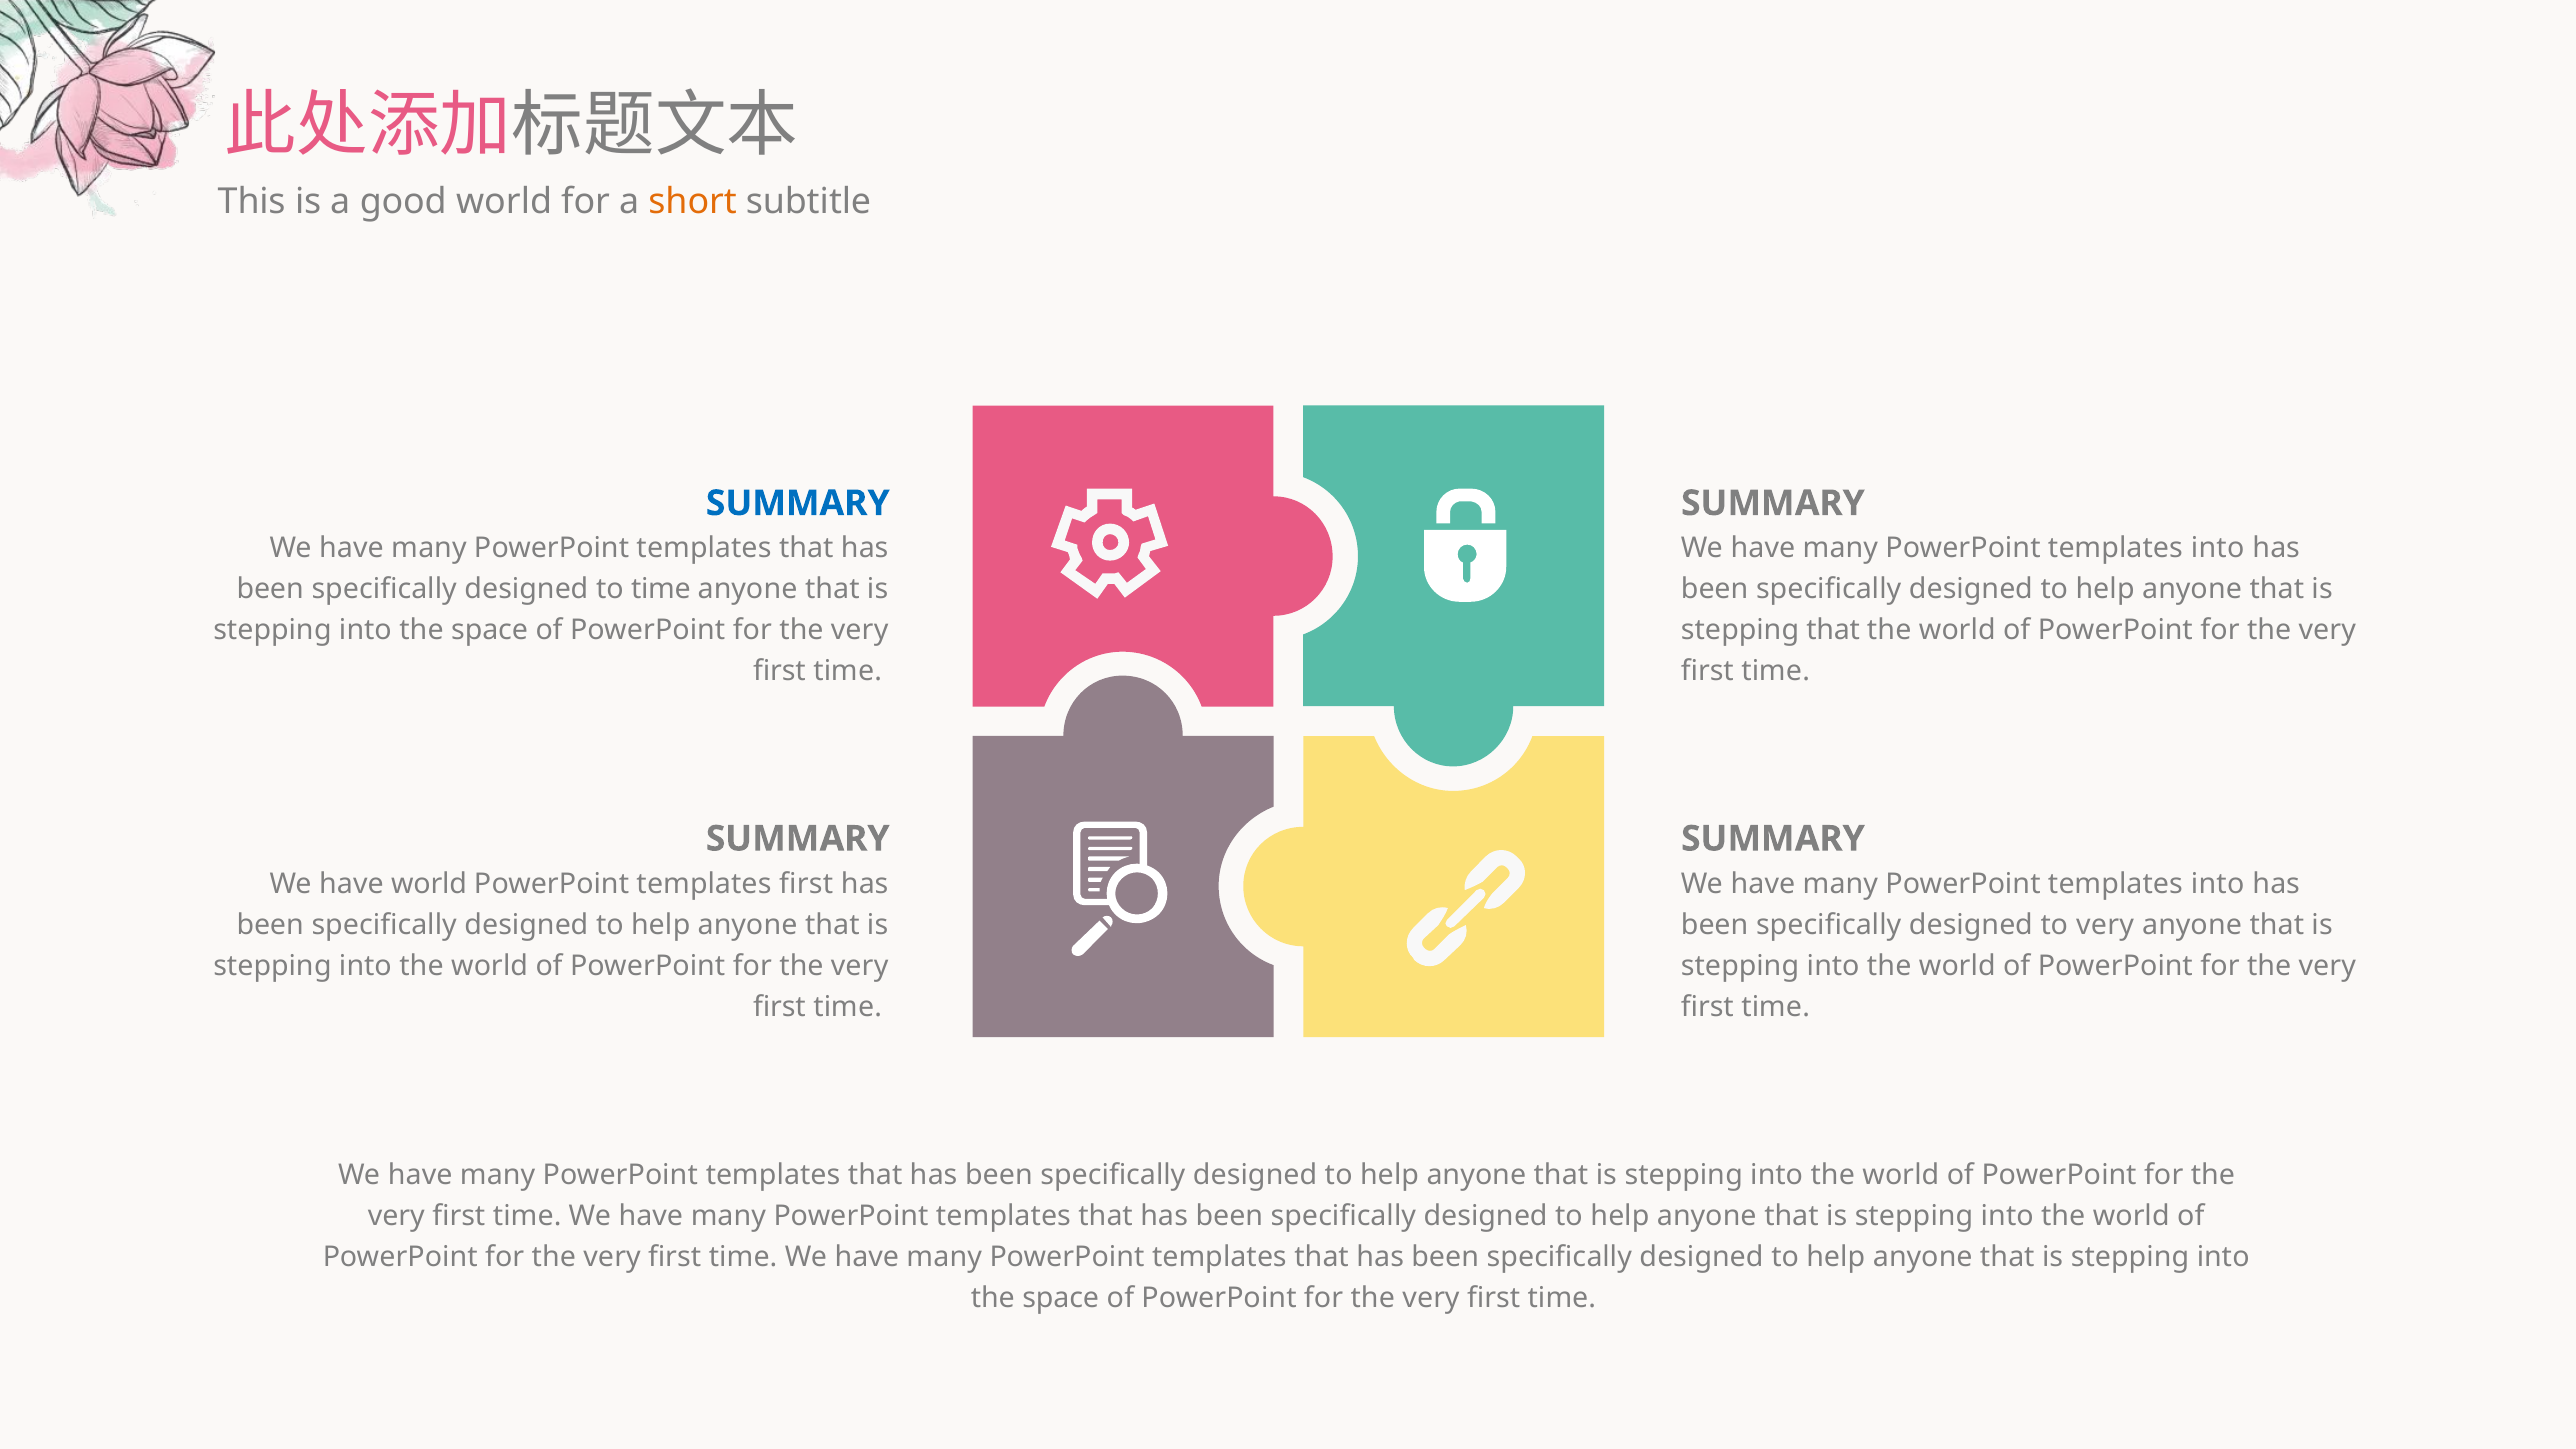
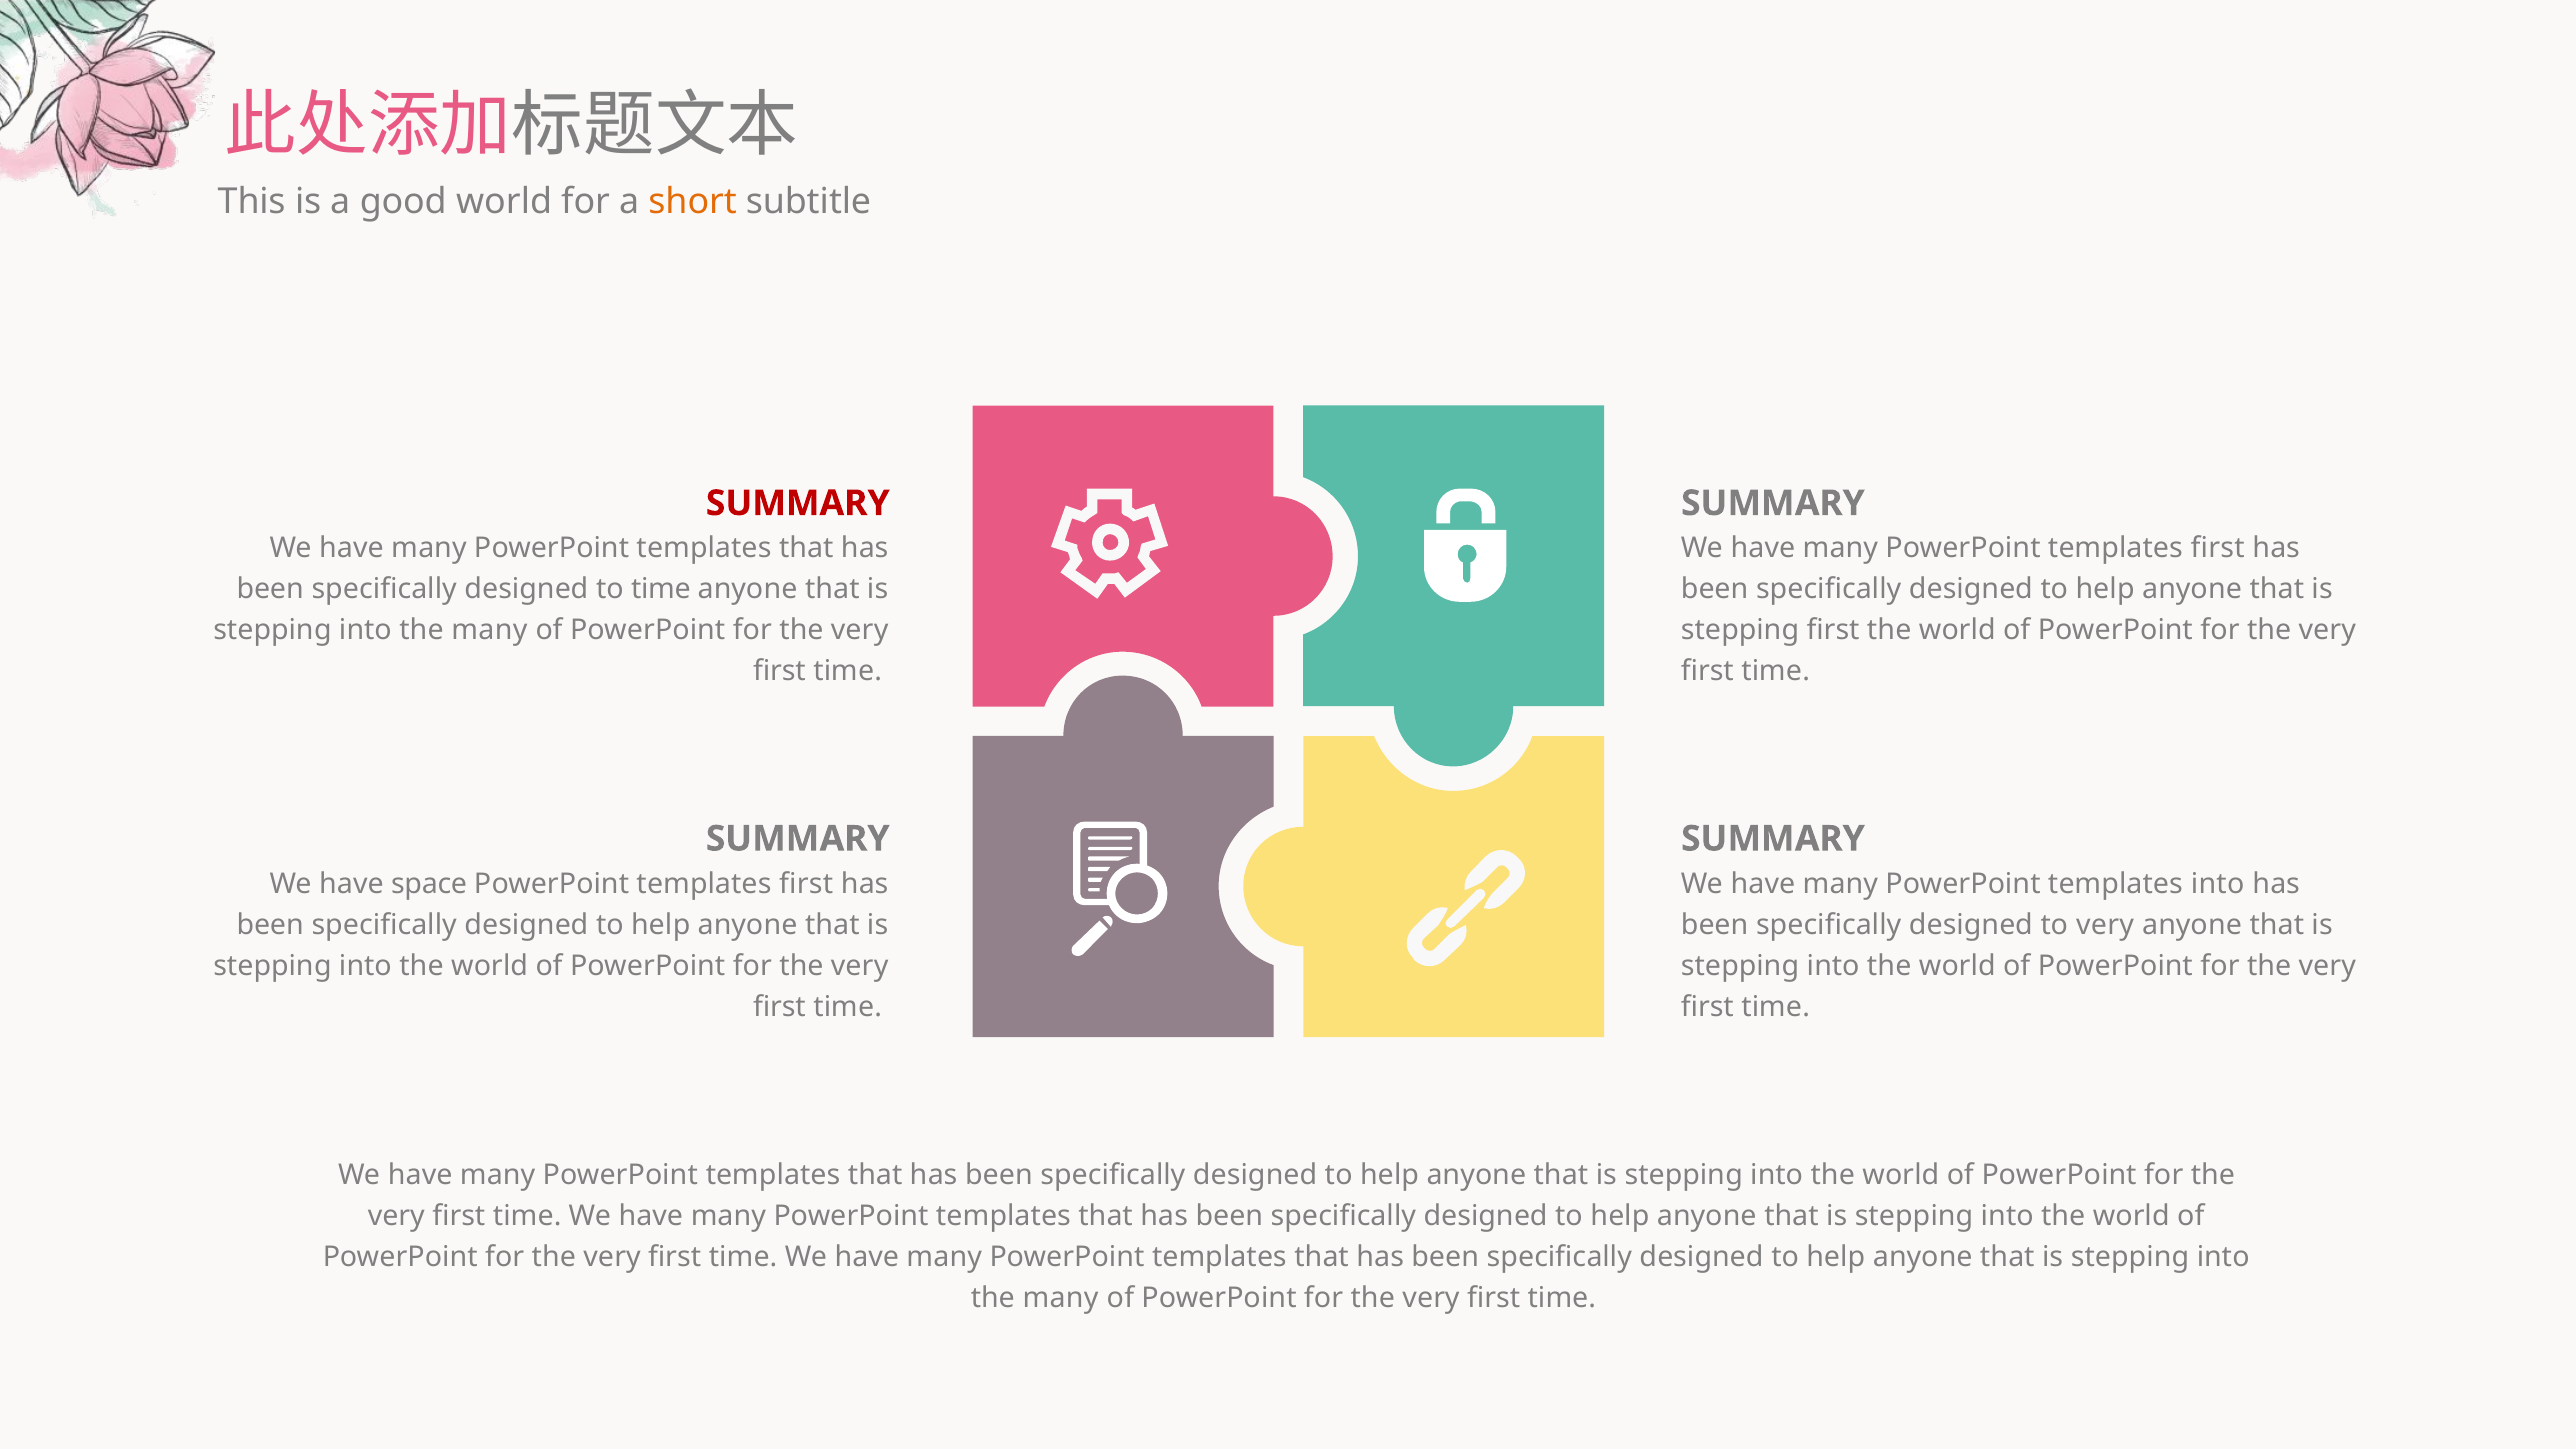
SUMMARY colour: blue -> red (798, 503)
into: into -> first (2218, 548)
space: space -> many (489, 630)
stepping that: that -> first (1833, 630)
have world: world -> space (429, 884)
space: space -> many (1061, 1298)
